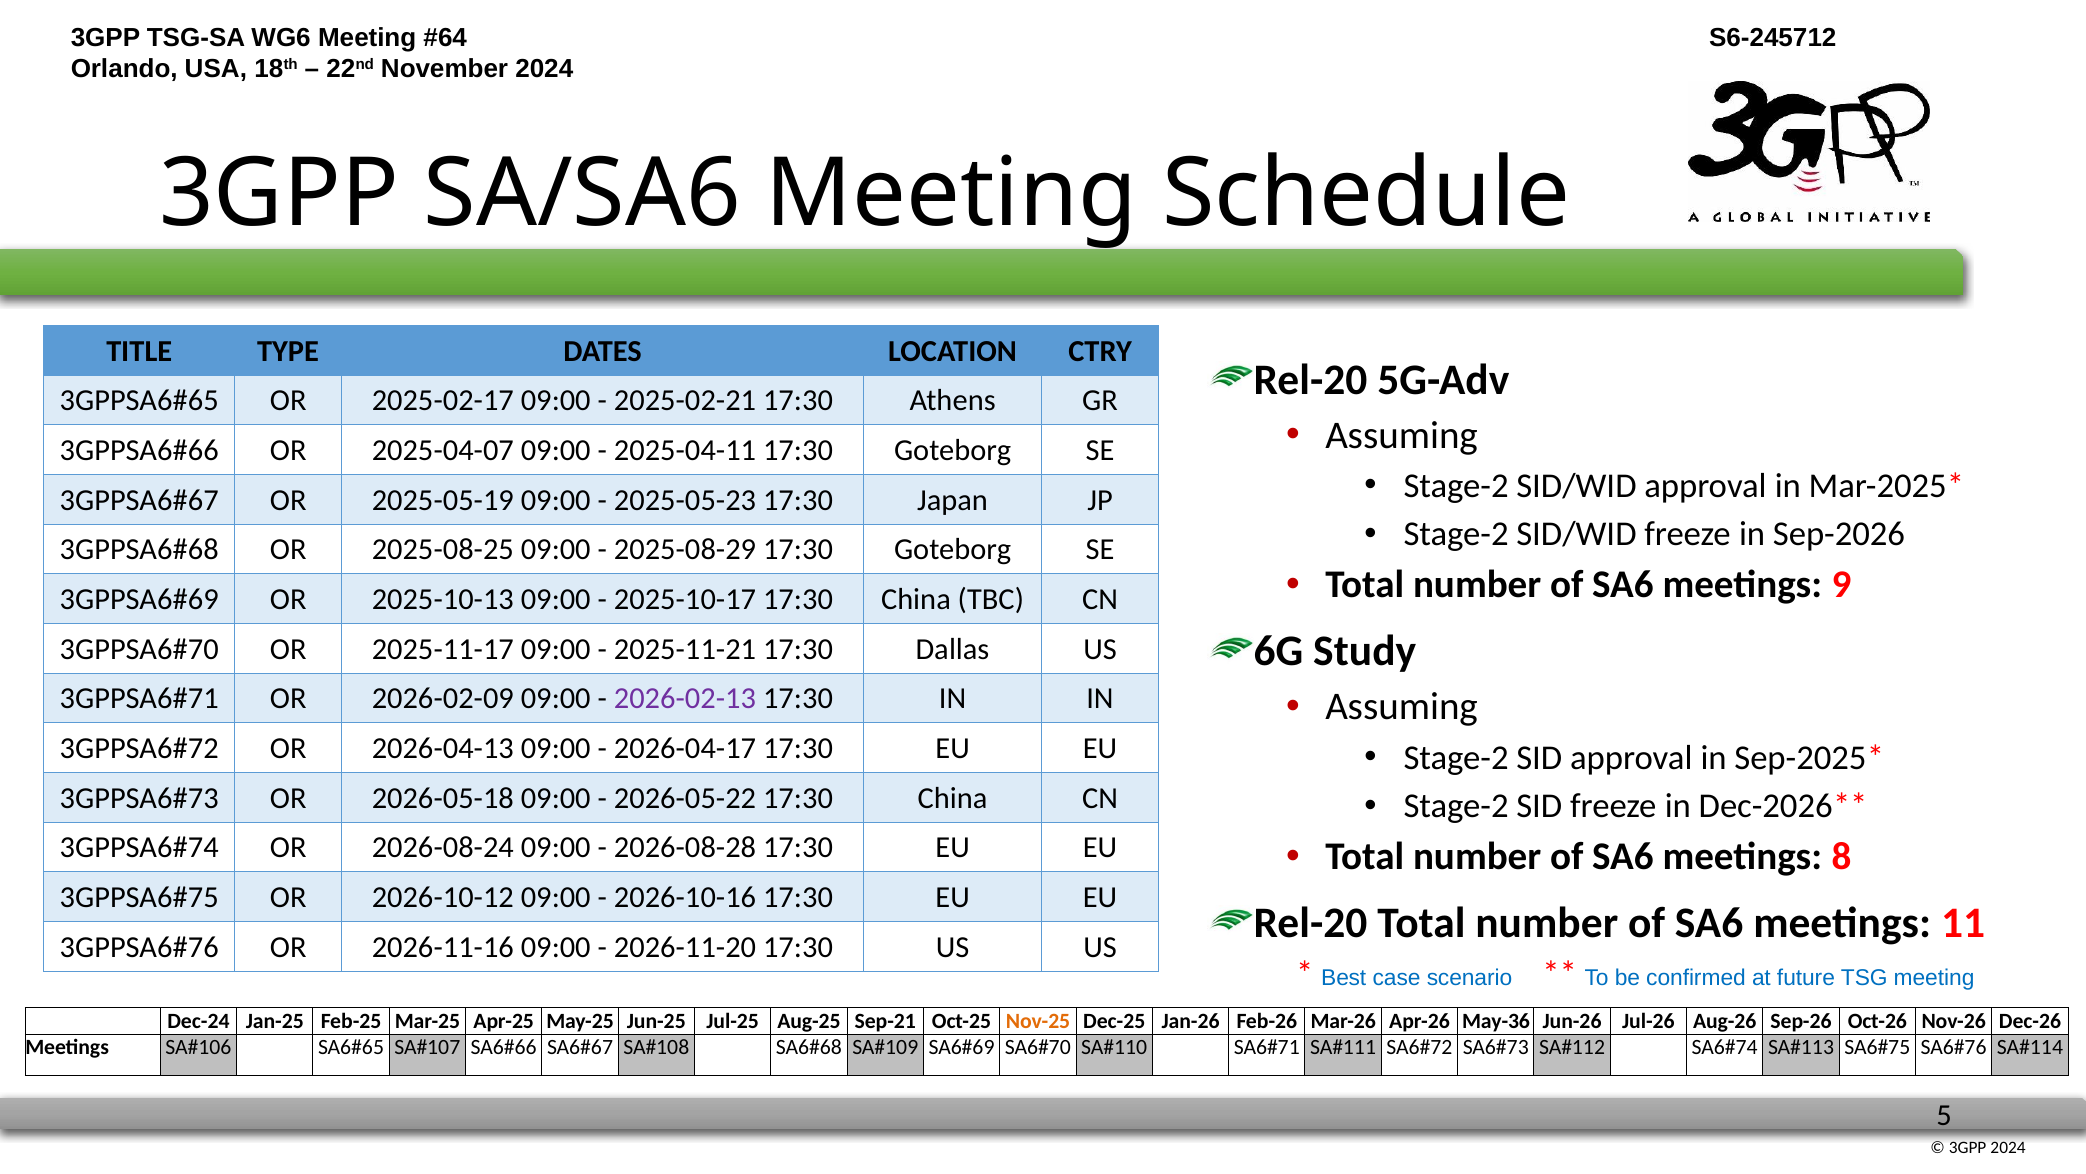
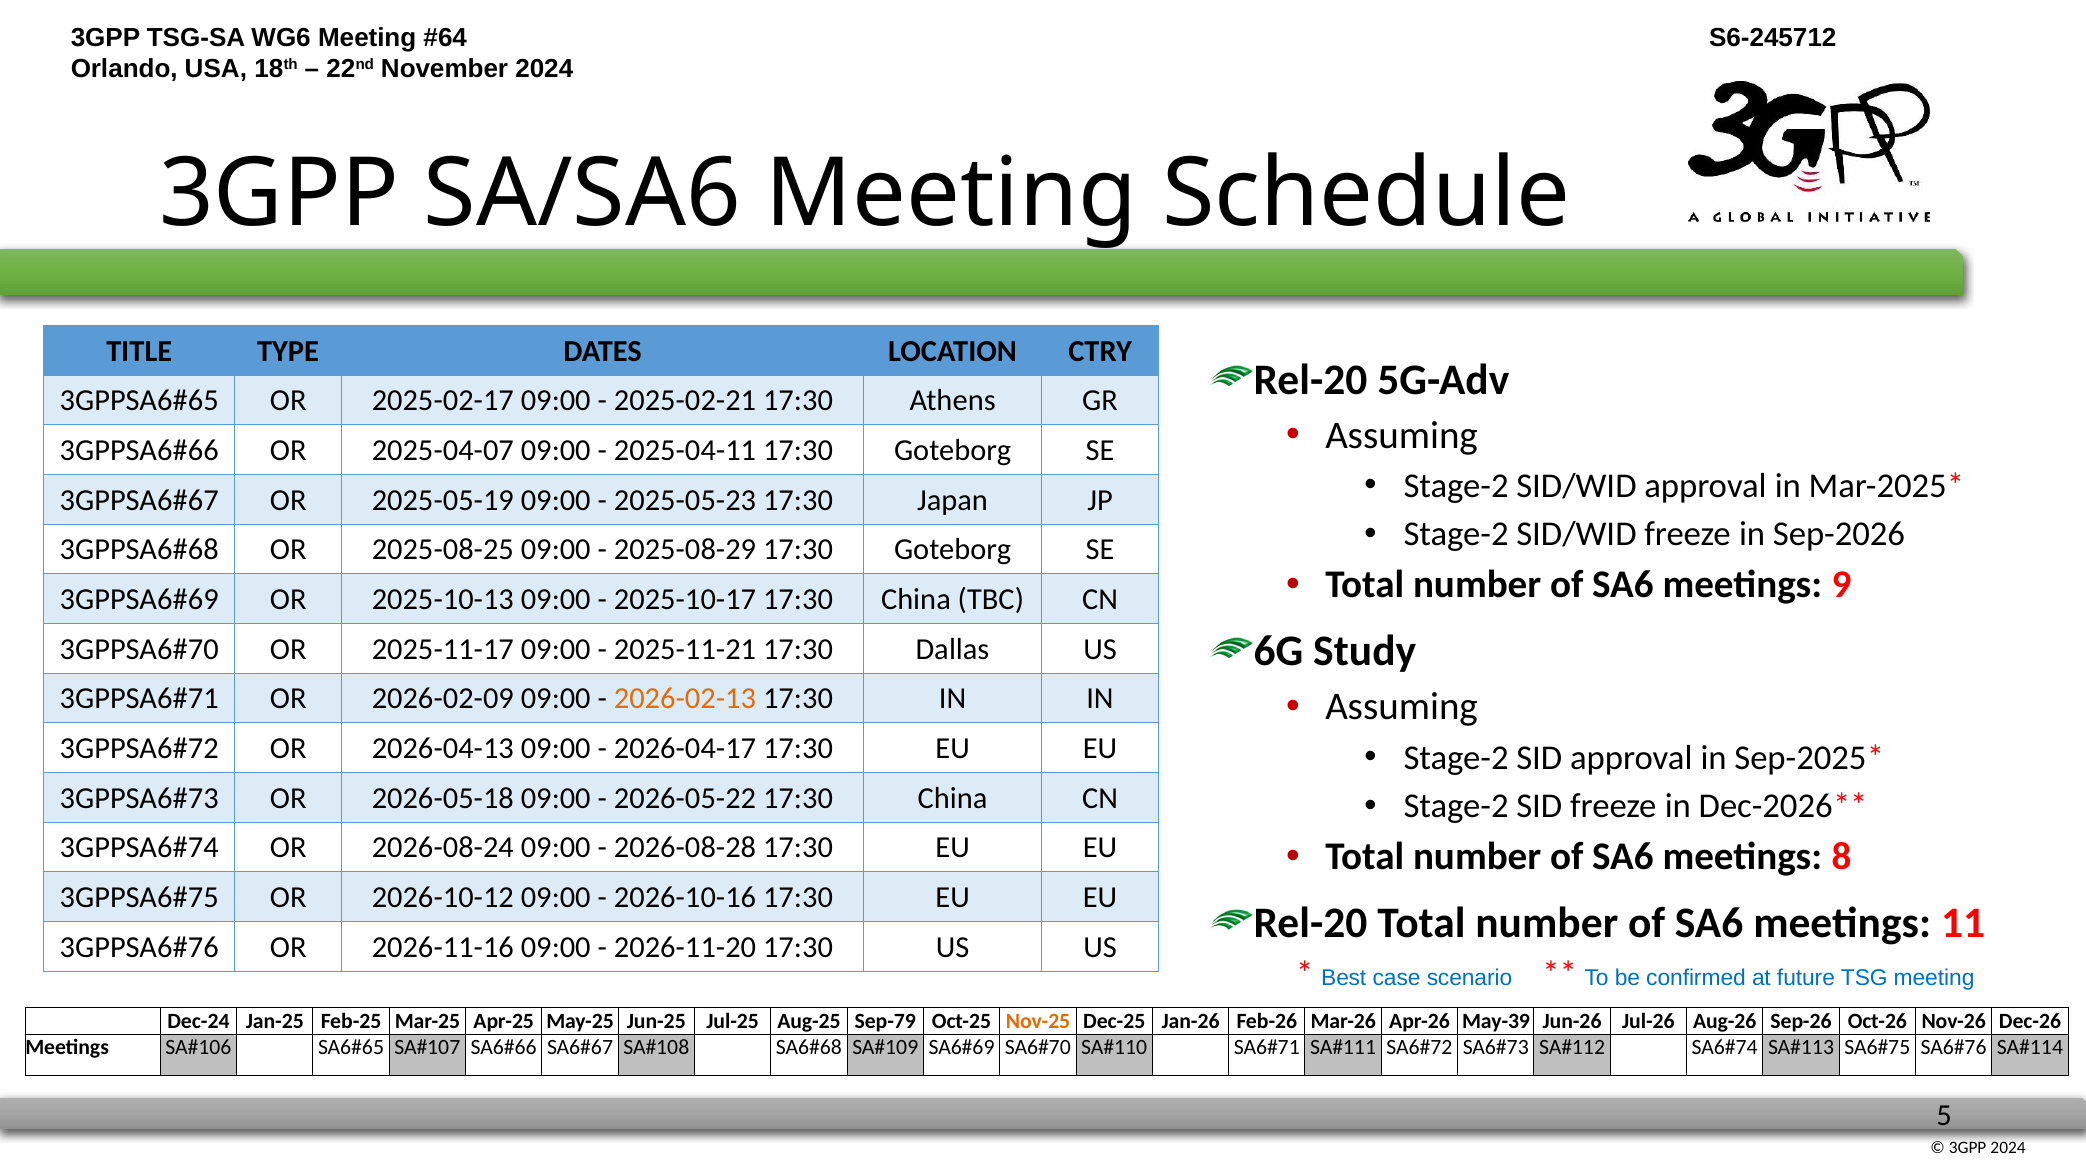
2026-02-13 colour: purple -> orange (685, 698)
Sep-21: Sep-21 -> Sep-79 (885, 1021)
May-36: May-36 -> May-39 (1496, 1021)
